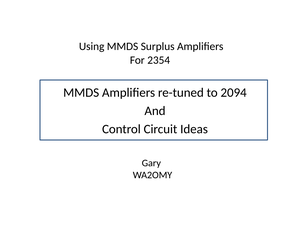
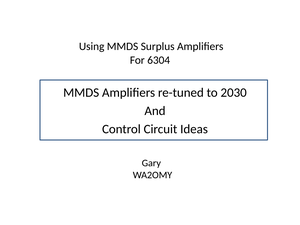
2354: 2354 -> 6304 (159, 60)
2094: 2094 -> 2030 (234, 93)
